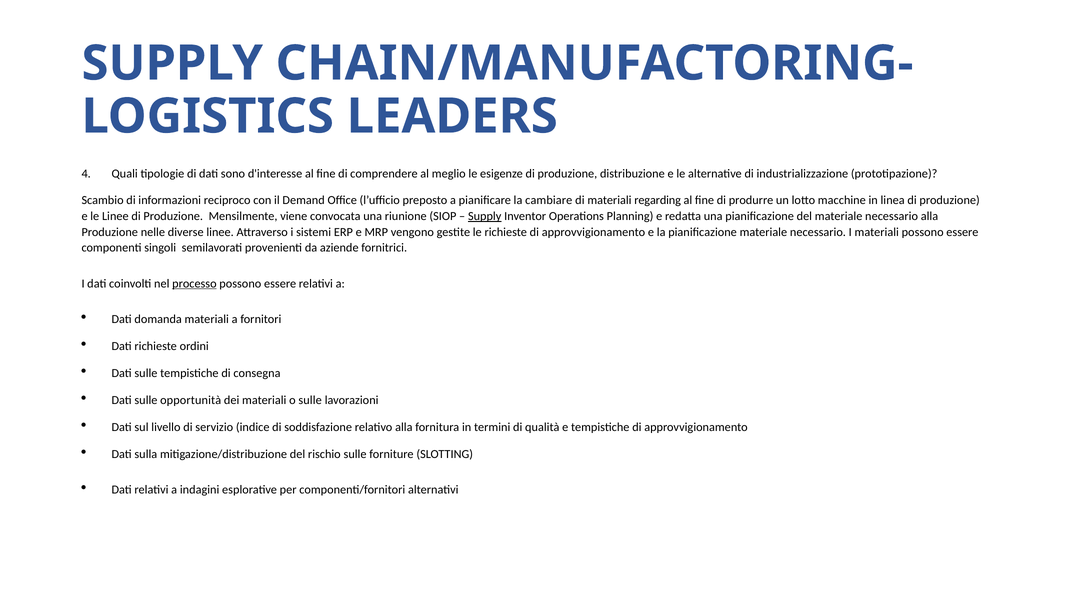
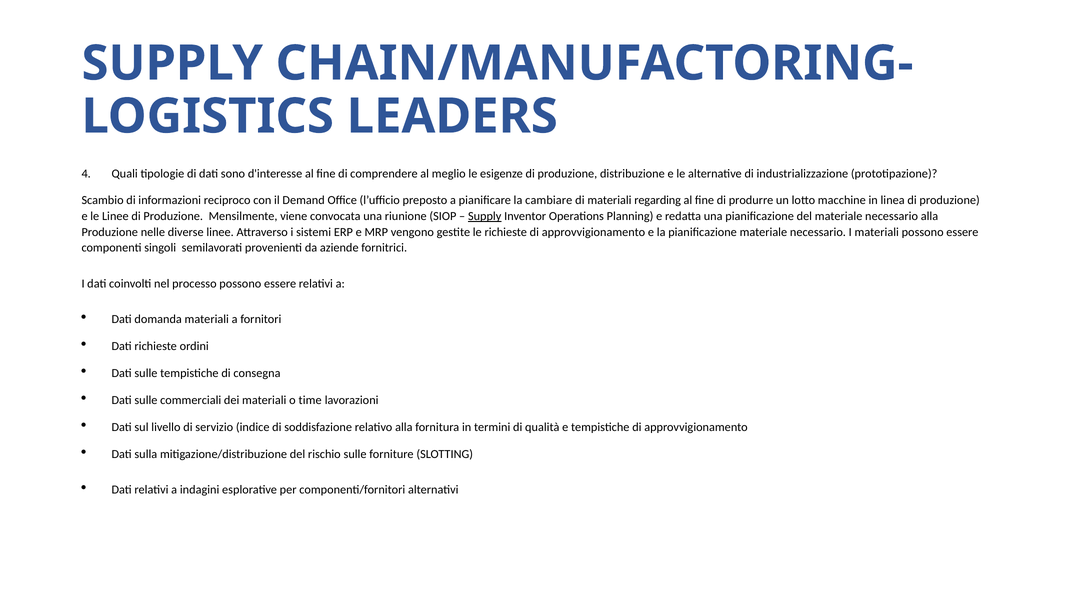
processo underline: present -> none (194, 283)
opportunità: opportunità -> commerciali (191, 400)
o sulle: sulle -> time (310, 400)
